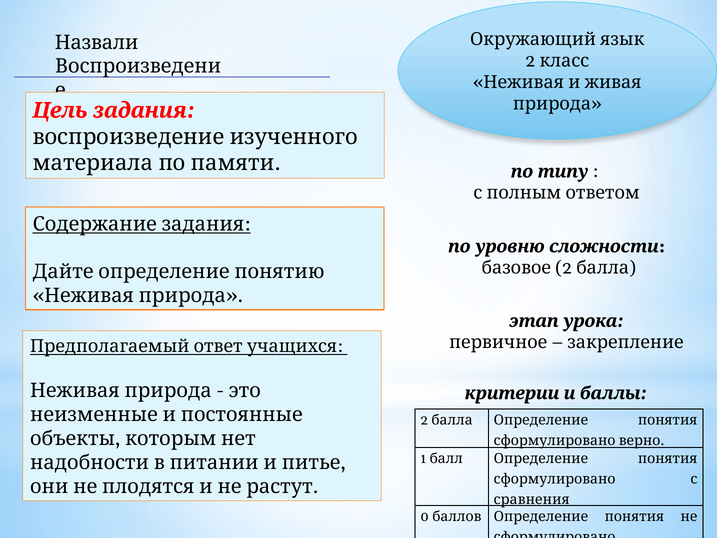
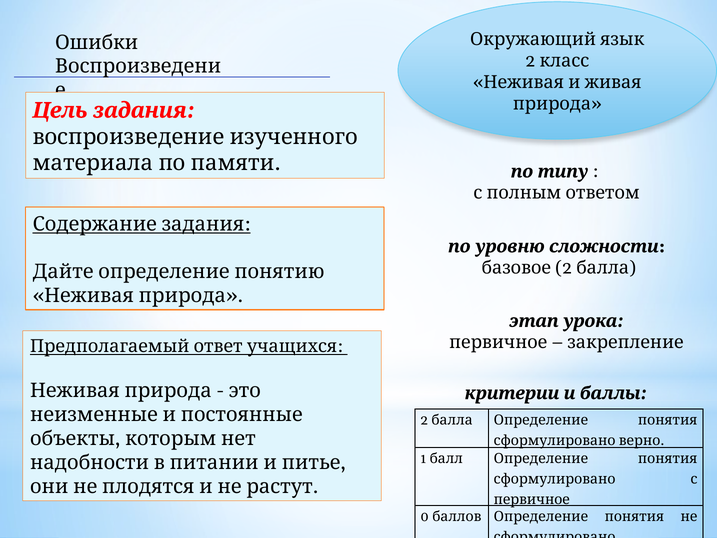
Назвали: Назвали -> Ошибки (97, 42)
сравнения: сравнения -> первичное (532, 499)
